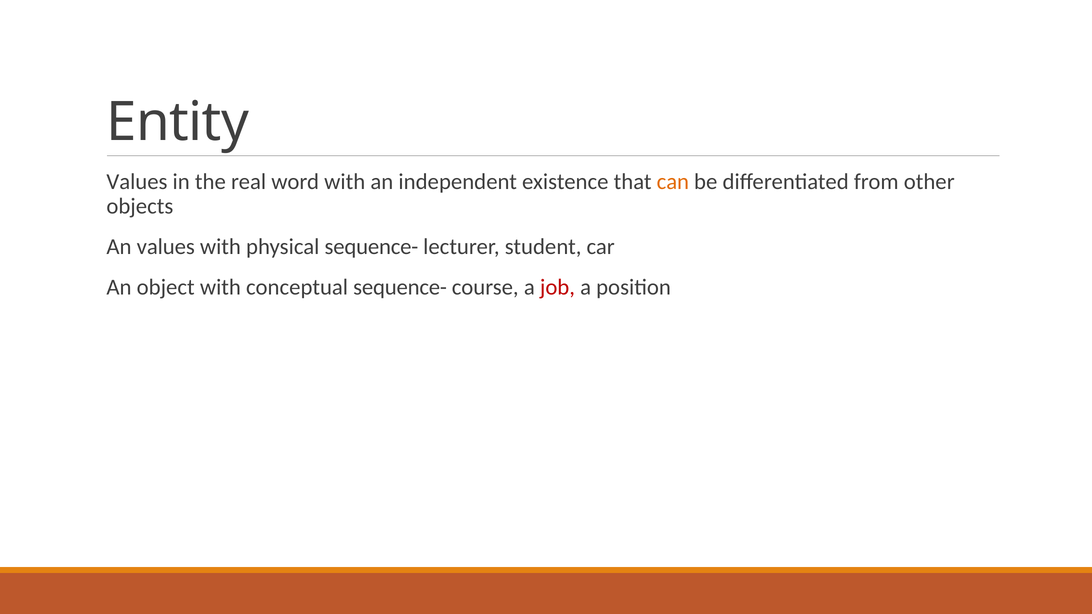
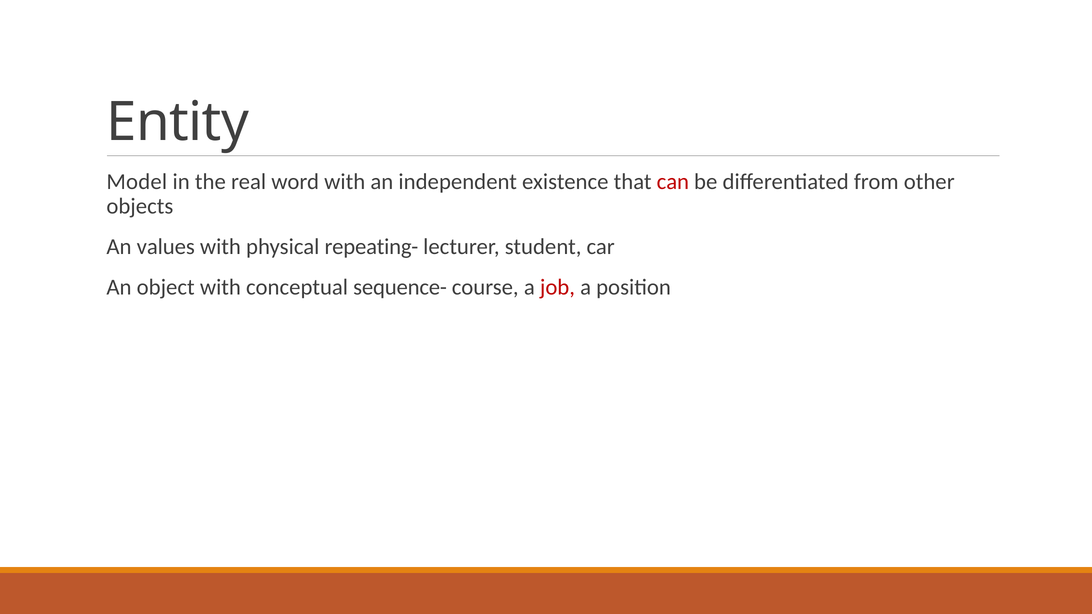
Values: Values -> Model (137, 182)
can colour: orange -> red (673, 182)
physical sequence-: sequence- -> repeating- (371, 247)
